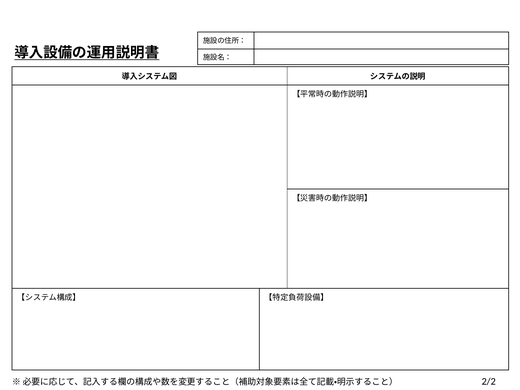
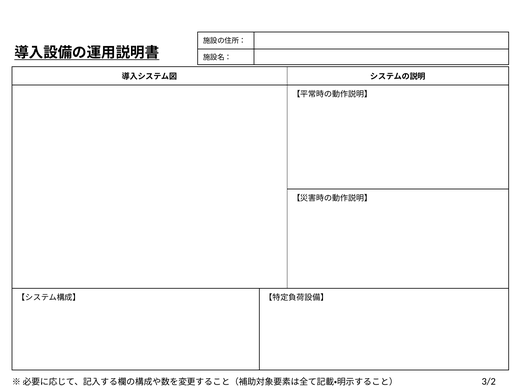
2/2: 2/2 -> 3/2 (489, 381)
